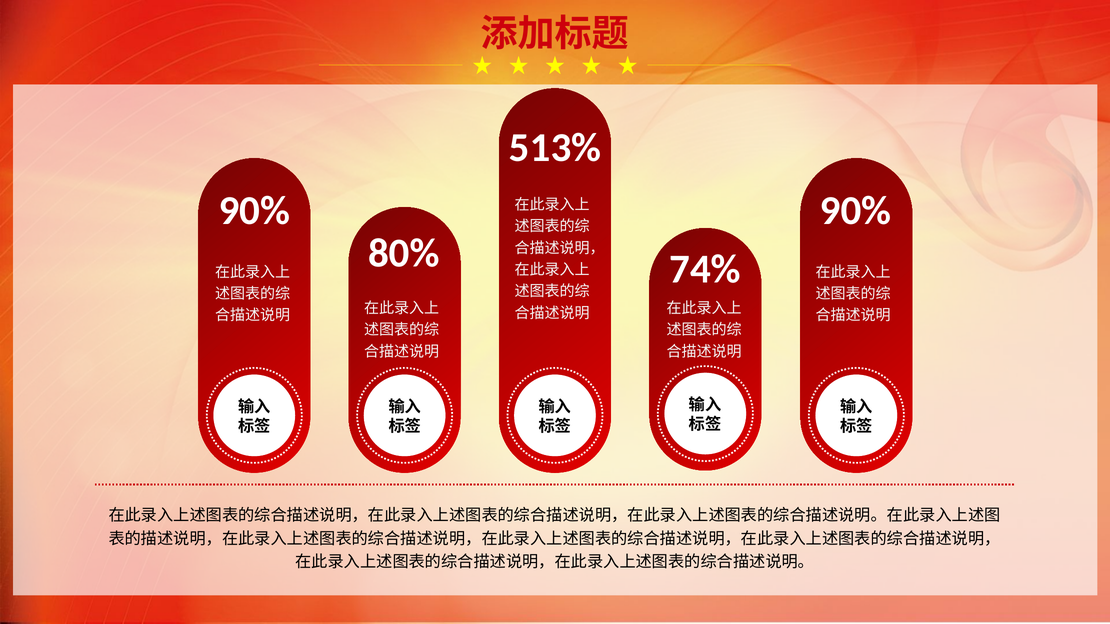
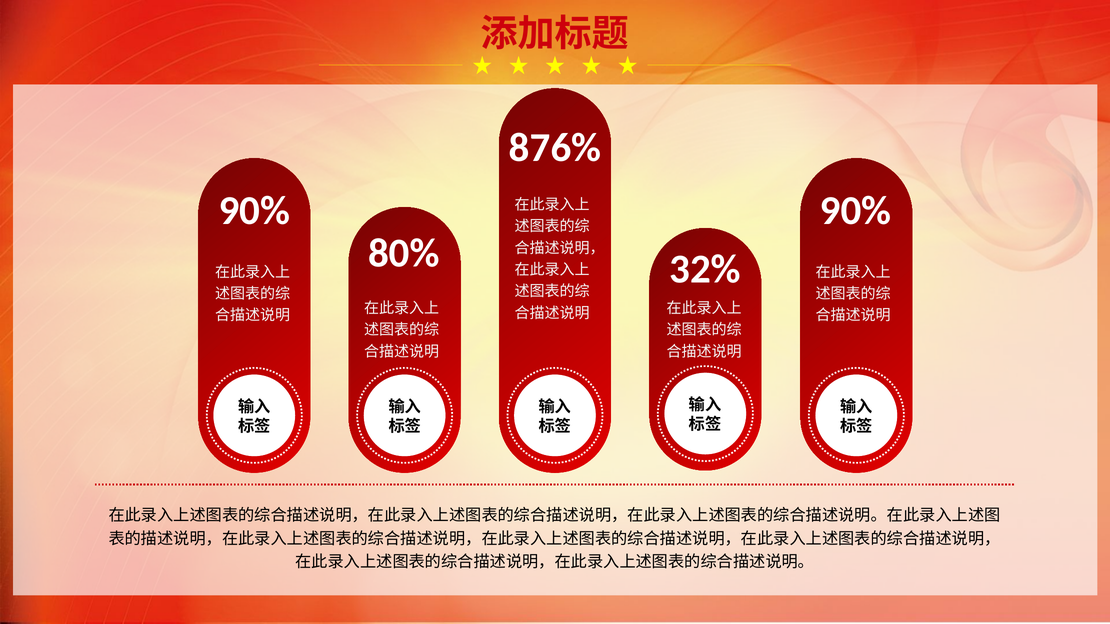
513%: 513% -> 876% (555, 148)
74%: 74% -> 32% (705, 270)
